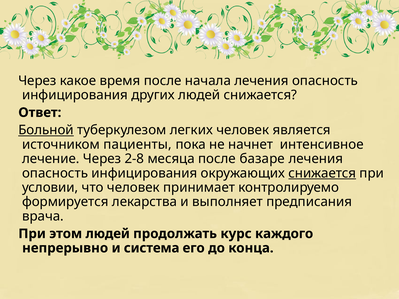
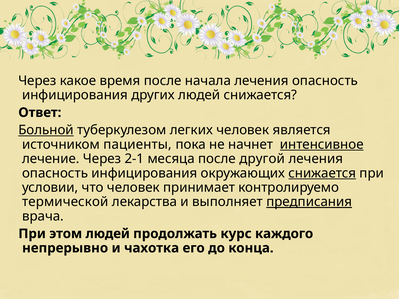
интенсивное underline: none -> present (322, 145)
2-8: 2-8 -> 2-1 (134, 159)
базаре: базаре -> другой (262, 159)
формируется: формируется -> термической (65, 202)
предписания underline: none -> present (309, 202)
система: система -> чахотка (152, 248)
